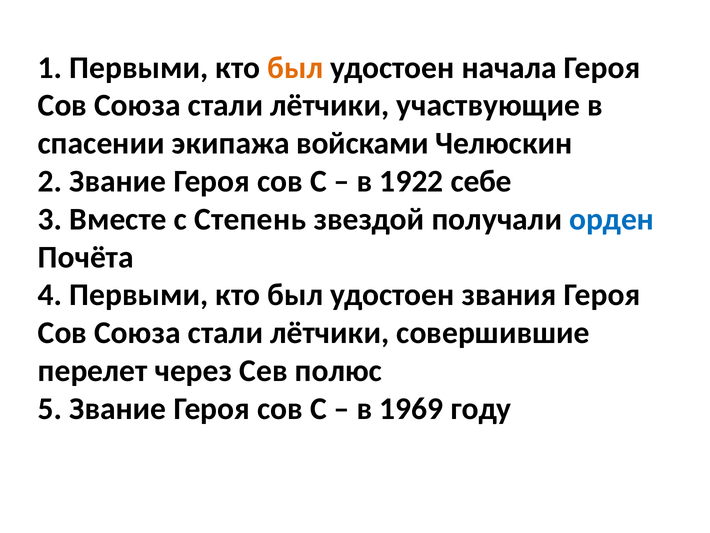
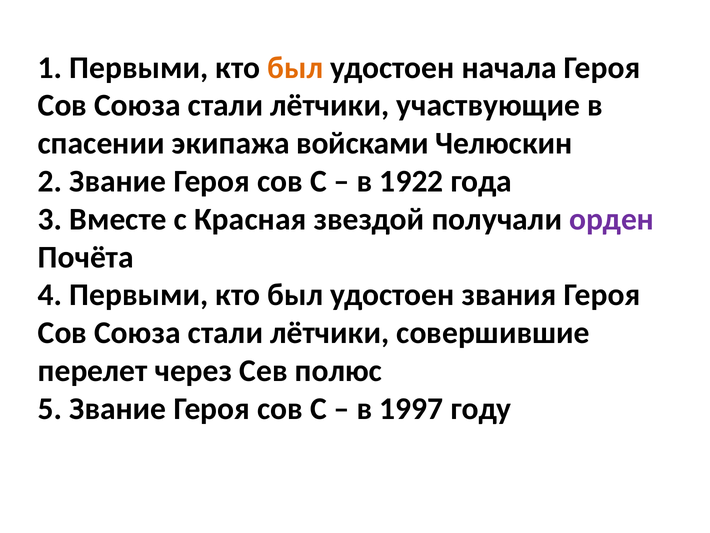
себе: себе -> года (481, 181)
Степень: Степень -> Красная (250, 219)
орден colour: blue -> purple (612, 219)
1969: 1969 -> 1997 (411, 408)
